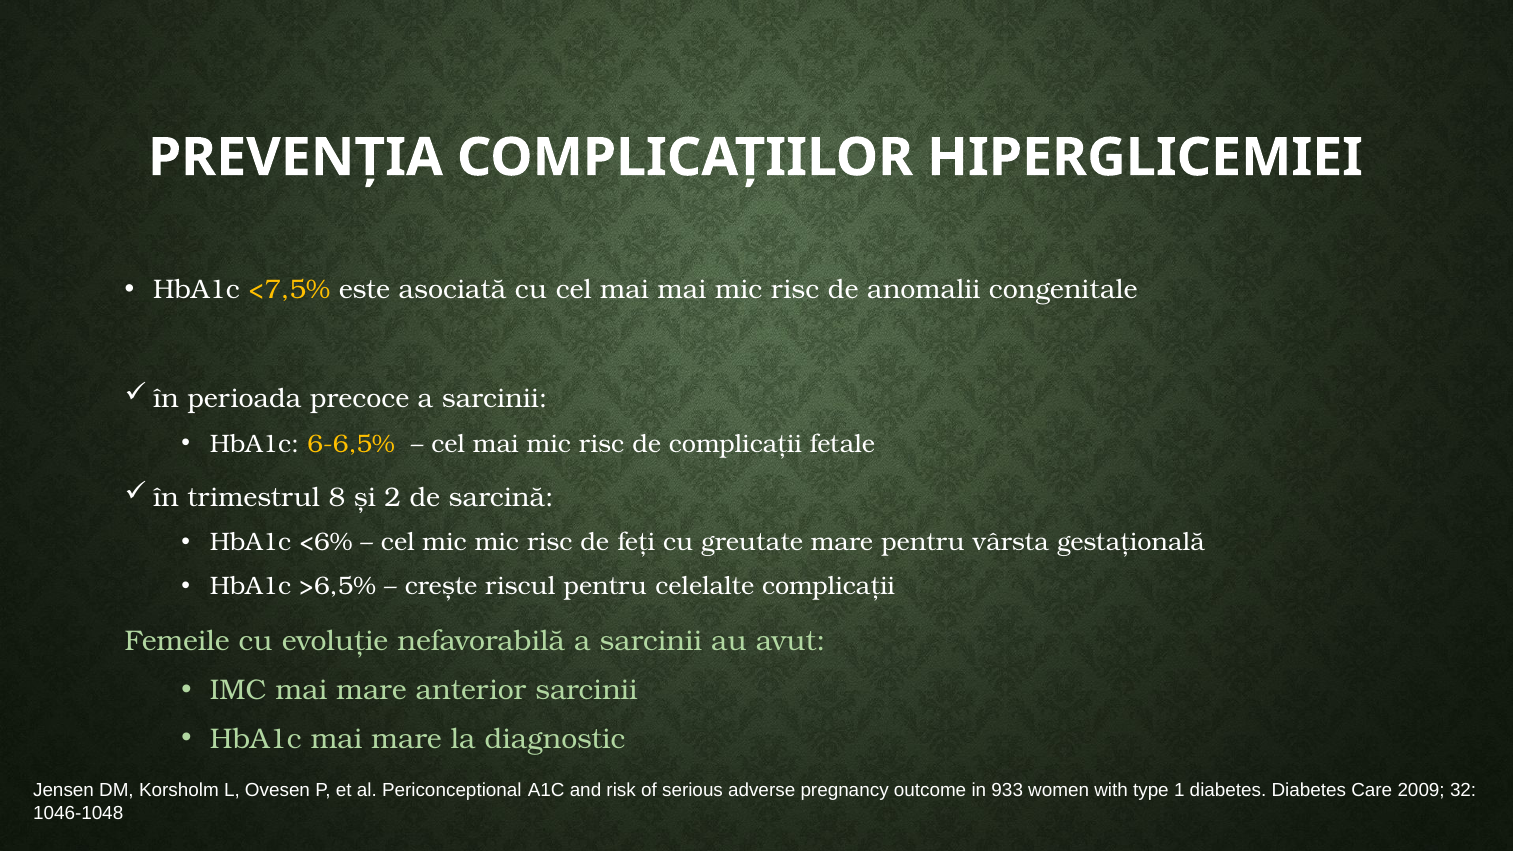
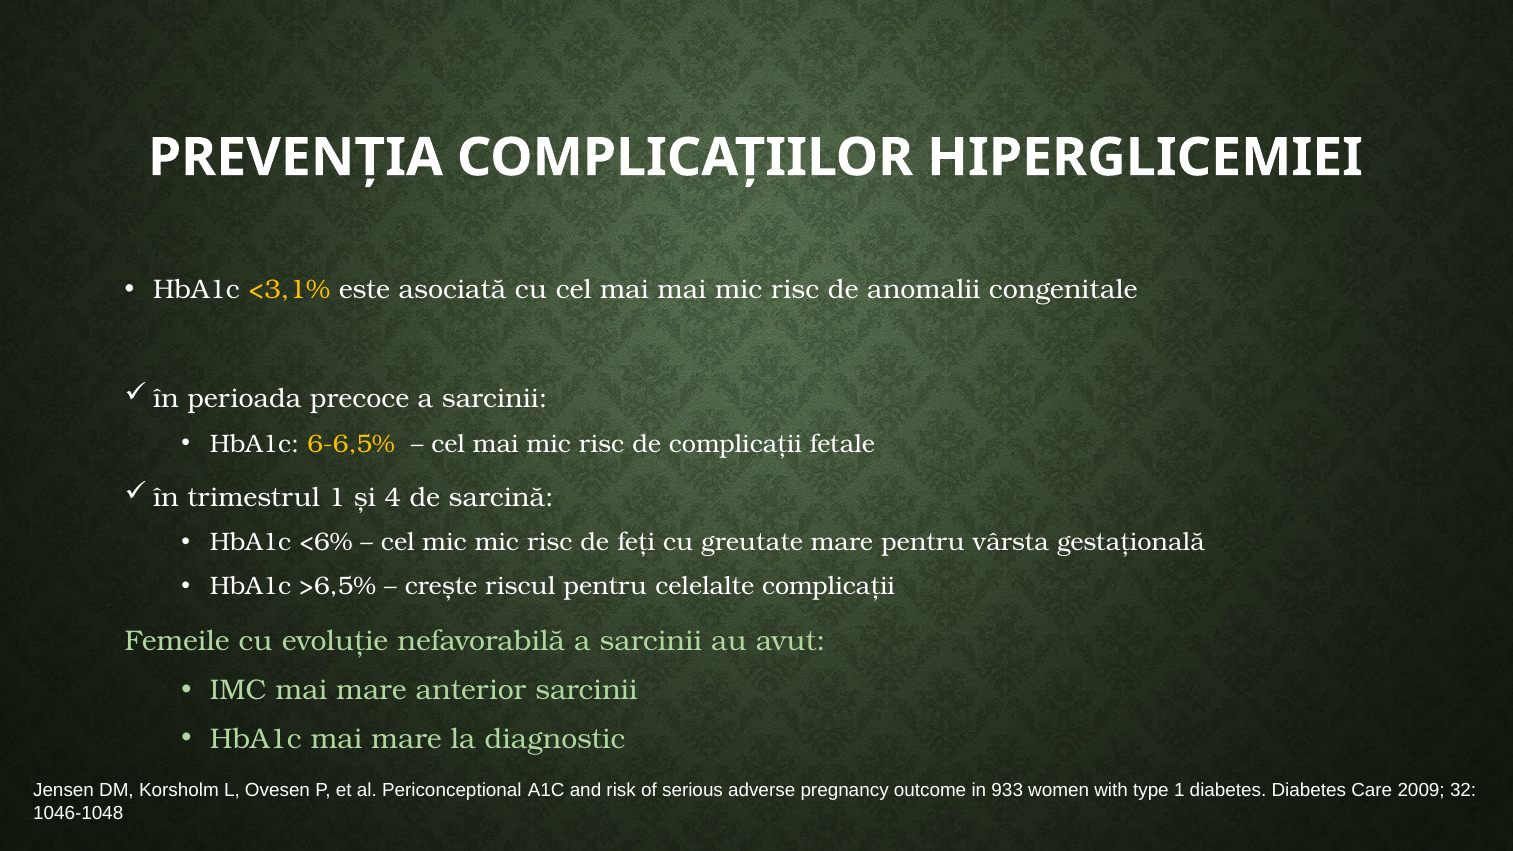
<7,5%: <7,5% -> <3,1% (289, 290)
trimestrul 8: 8 -> 1 (337, 497)
2: 2 -> 4 (393, 497)
